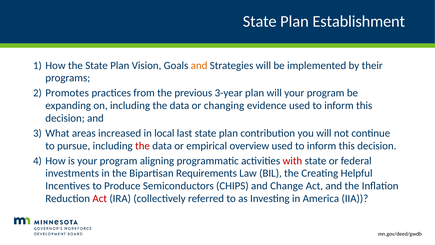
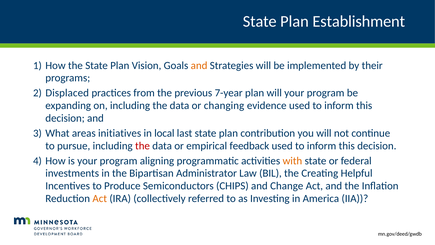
Promotes: Promotes -> Displaced (67, 93)
3-year: 3-year -> 7-year (229, 93)
increased: increased -> initiatives (120, 133)
overview: overview -> feedback (249, 146)
with colour: red -> orange (292, 161)
Requirements: Requirements -> Administrator (206, 173)
Act colour: red -> orange (100, 198)
